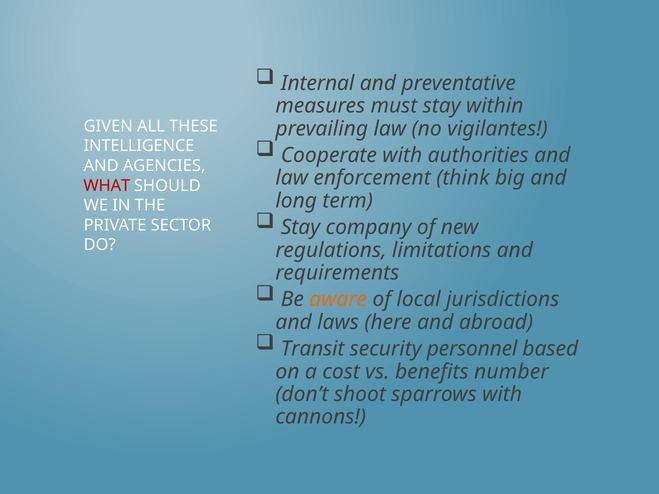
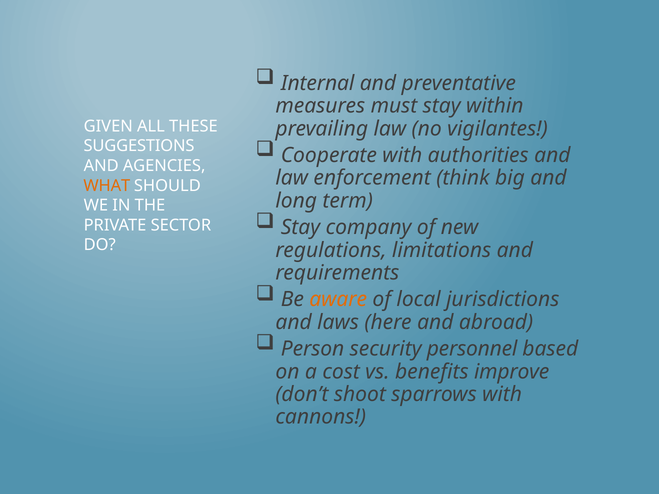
INTELLIGENCE: INTELLIGENCE -> SUGGESTIONS (139, 146)
WHAT colour: red -> orange (107, 186)
Transit: Transit -> Person (313, 349)
number: number -> improve (512, 372)
